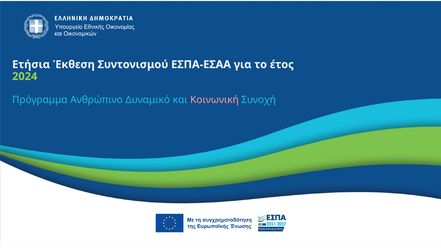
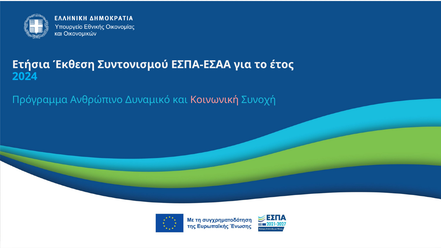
2024 colour: light green -> light blue (25, 76)
